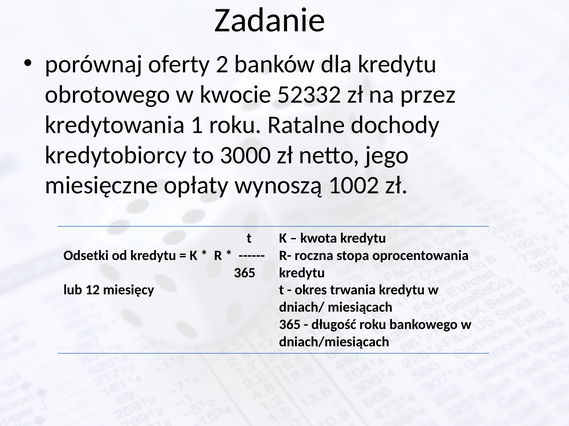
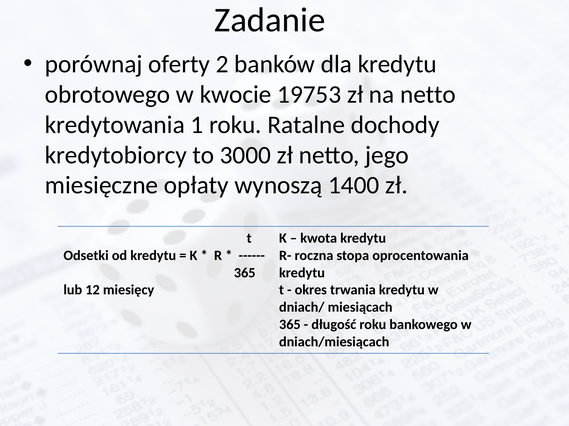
52332: 52332 -> 19753 (309, 95)
na przez: przez -> netto (428, 95)
1002: 1002 -> 1400 (354, 186)
